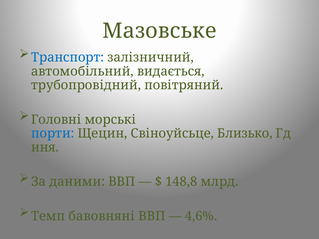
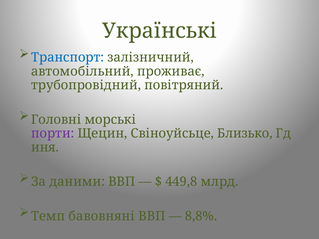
Мазовське: Мазовське -> Українські (160, 31)
видається: видається -> проживає (171, 71)
порти colour: blue -> purple (53, 134)
148,8: 148,8 -> 449,8 (181, 182)
4,6%: 4,6% -> 8,8% (201, 216)
